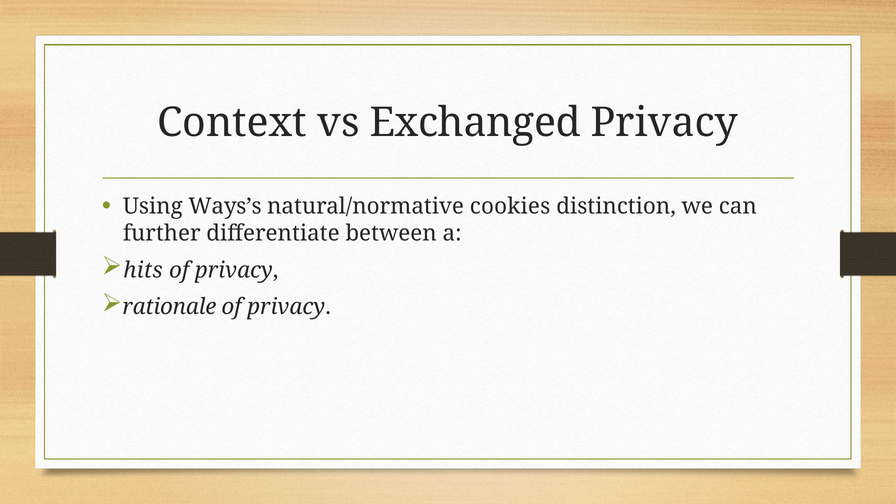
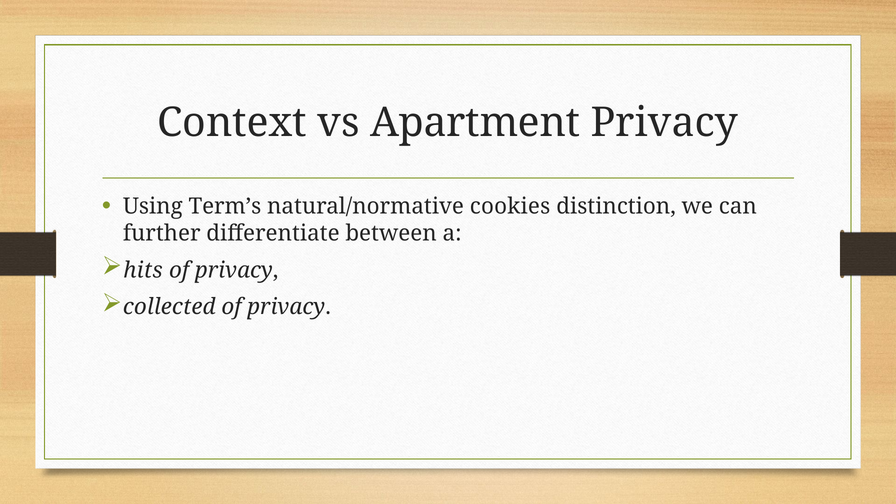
Exchanged: Exchanged -> Apartment (475, 123)
Ways’s: Ways’s -> Term’s (225, 206)
rationale: rationale -> collected (169, 307)
